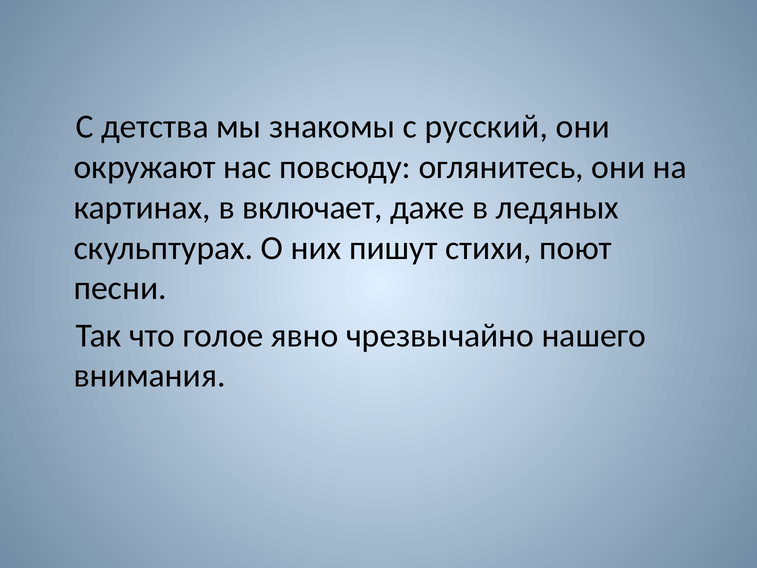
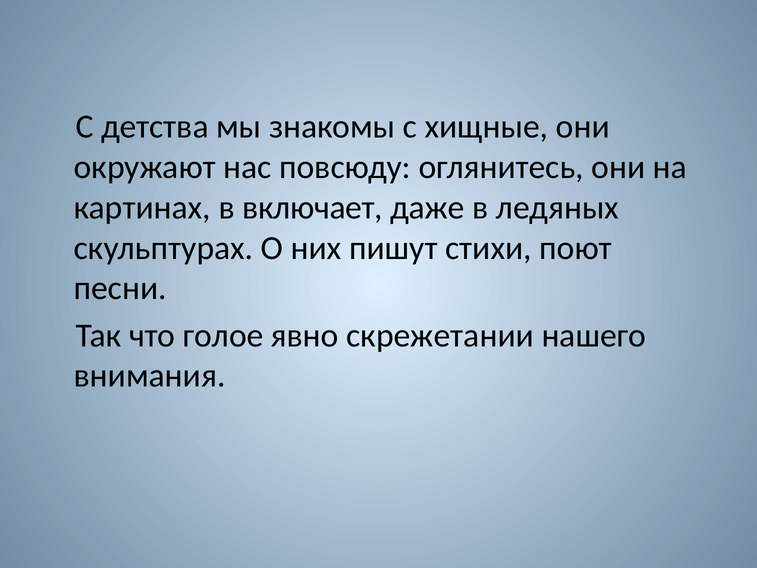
русский: русский -> хищные (486, 127)
чрезвычайно: чрезвычайно -> скрежетании (440, 335)
